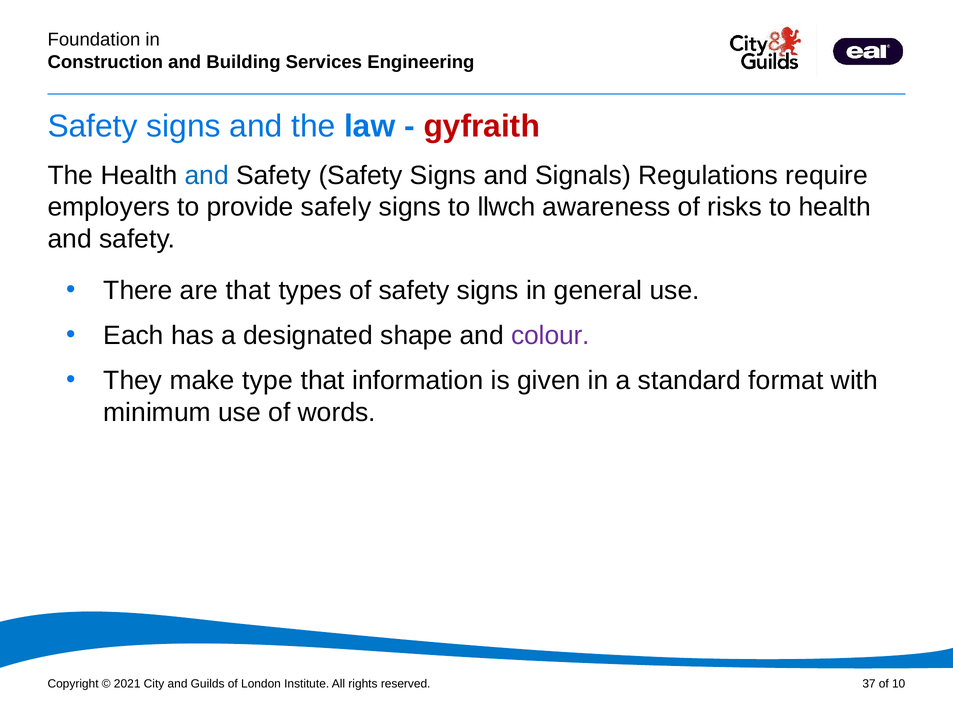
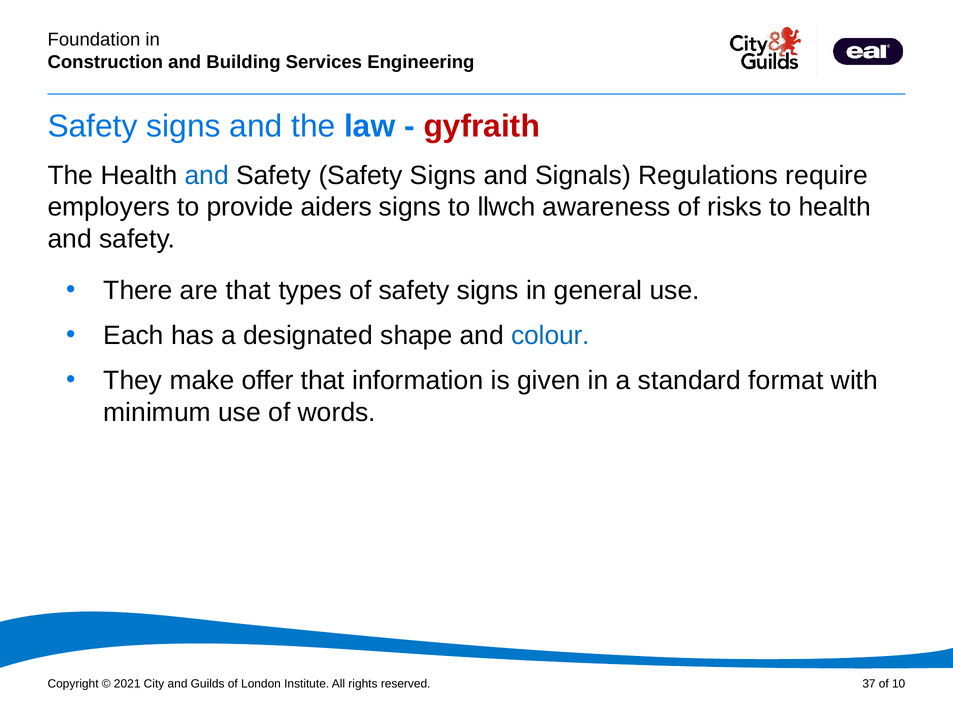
safely: safely -> aiders (336, 207)
colour colour: purple -> blue (550, 336)
type: type -> offer (268, 380)
